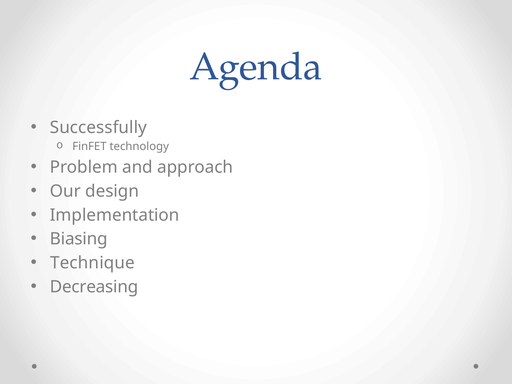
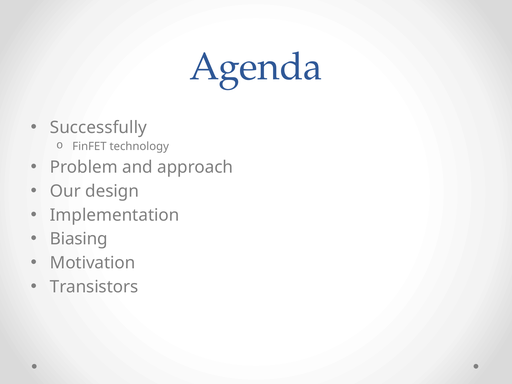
Technique: Technique -> Motivation (93, 263)
Decreasing: Decreasing -> Transistors (94, 287)
